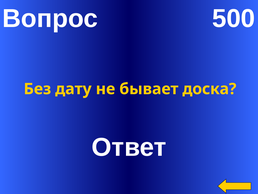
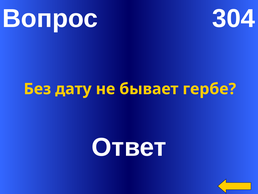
500: 500 -> 304 (234, 19)
доска: доска -> гербе (209, 89)
